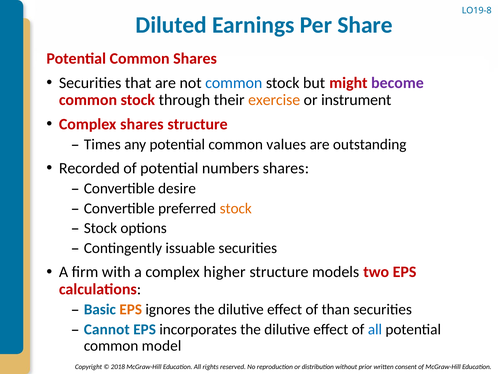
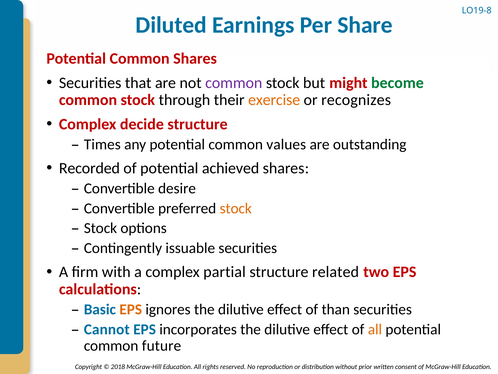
common colour: blue -> purple (234, 83)
become colour: purple -> green (397, 83)
instrument: instrument -> recognizes (356, 100)
Complex shares: shares -> decide (142, 124)
numbers: numbers -> achieved (231, 168)
higher: higher -> partial (225, 272)
models: models -> related (336, 272)
all colour: blue -> orange (375, 329)
model: model -> future (162, 345)
